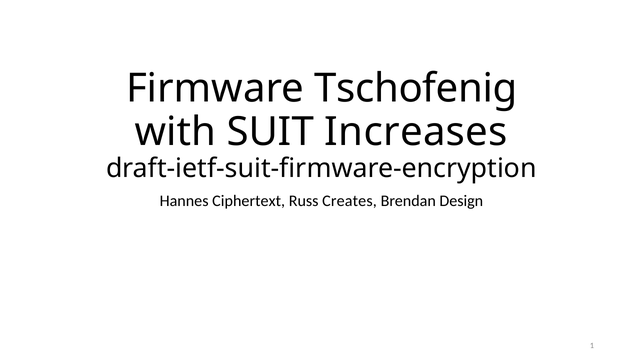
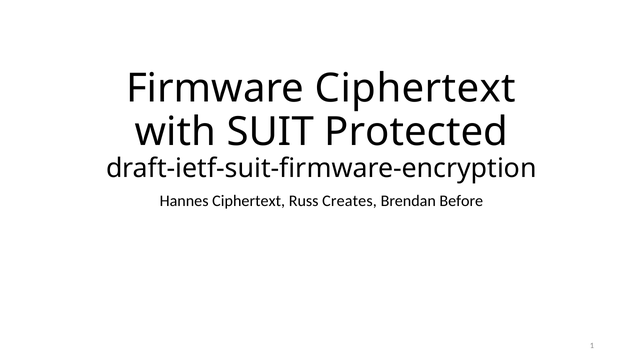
Firmware Tschofenig: Tschofenig -> Ciphertext (415, 88)
Increases: Increases -> Protected (416, 132)
Design: Design -> Before (461, 201)
